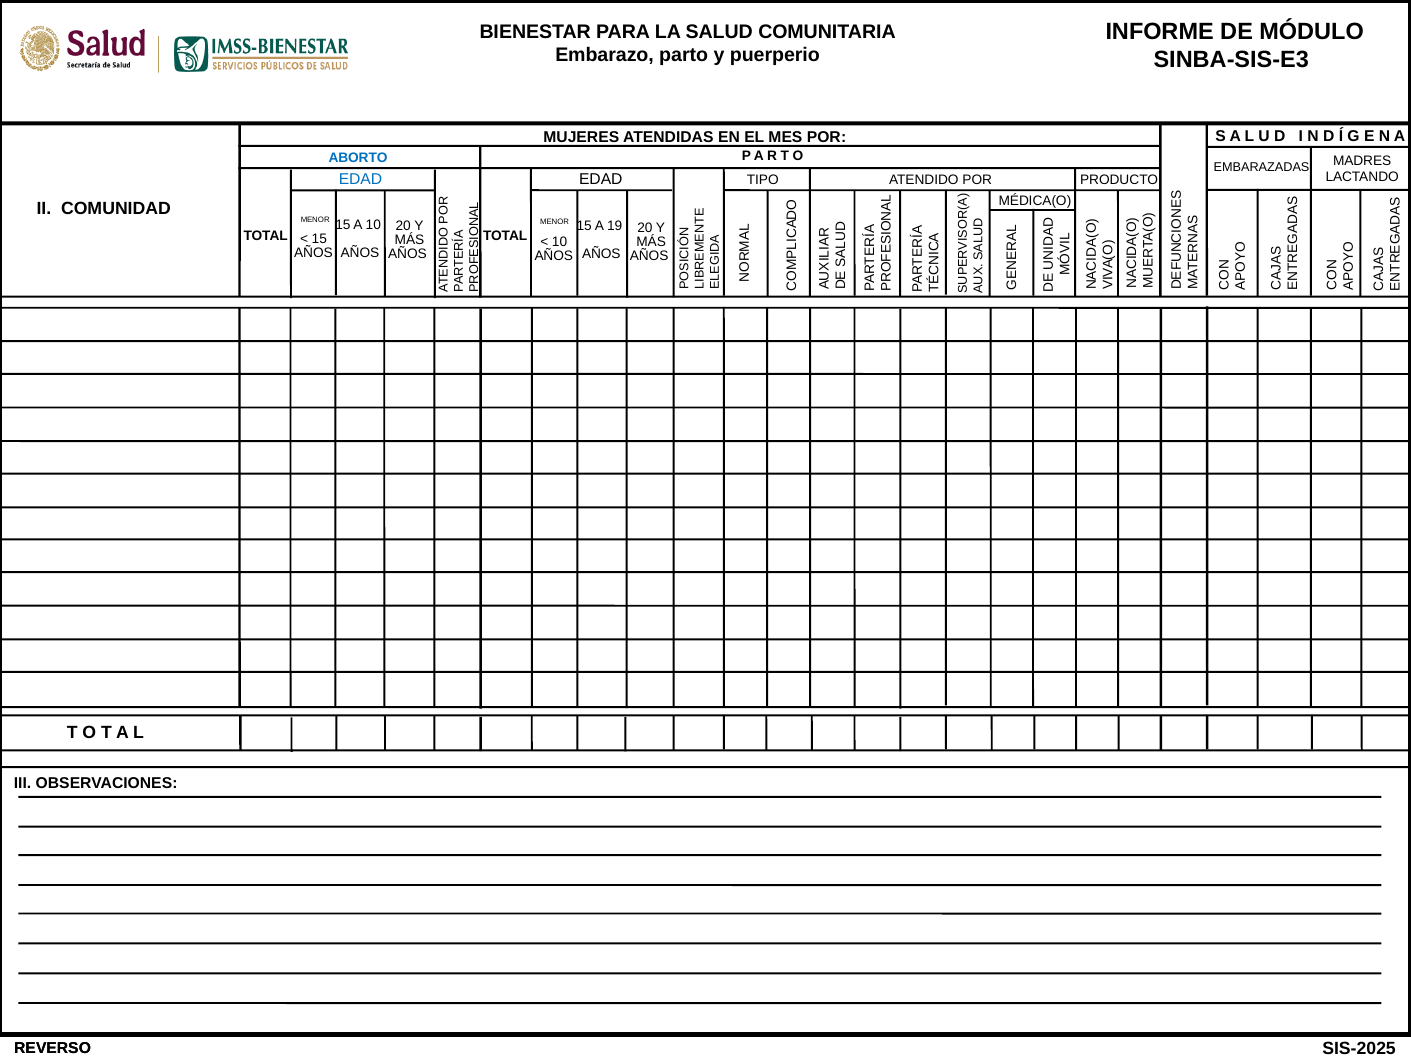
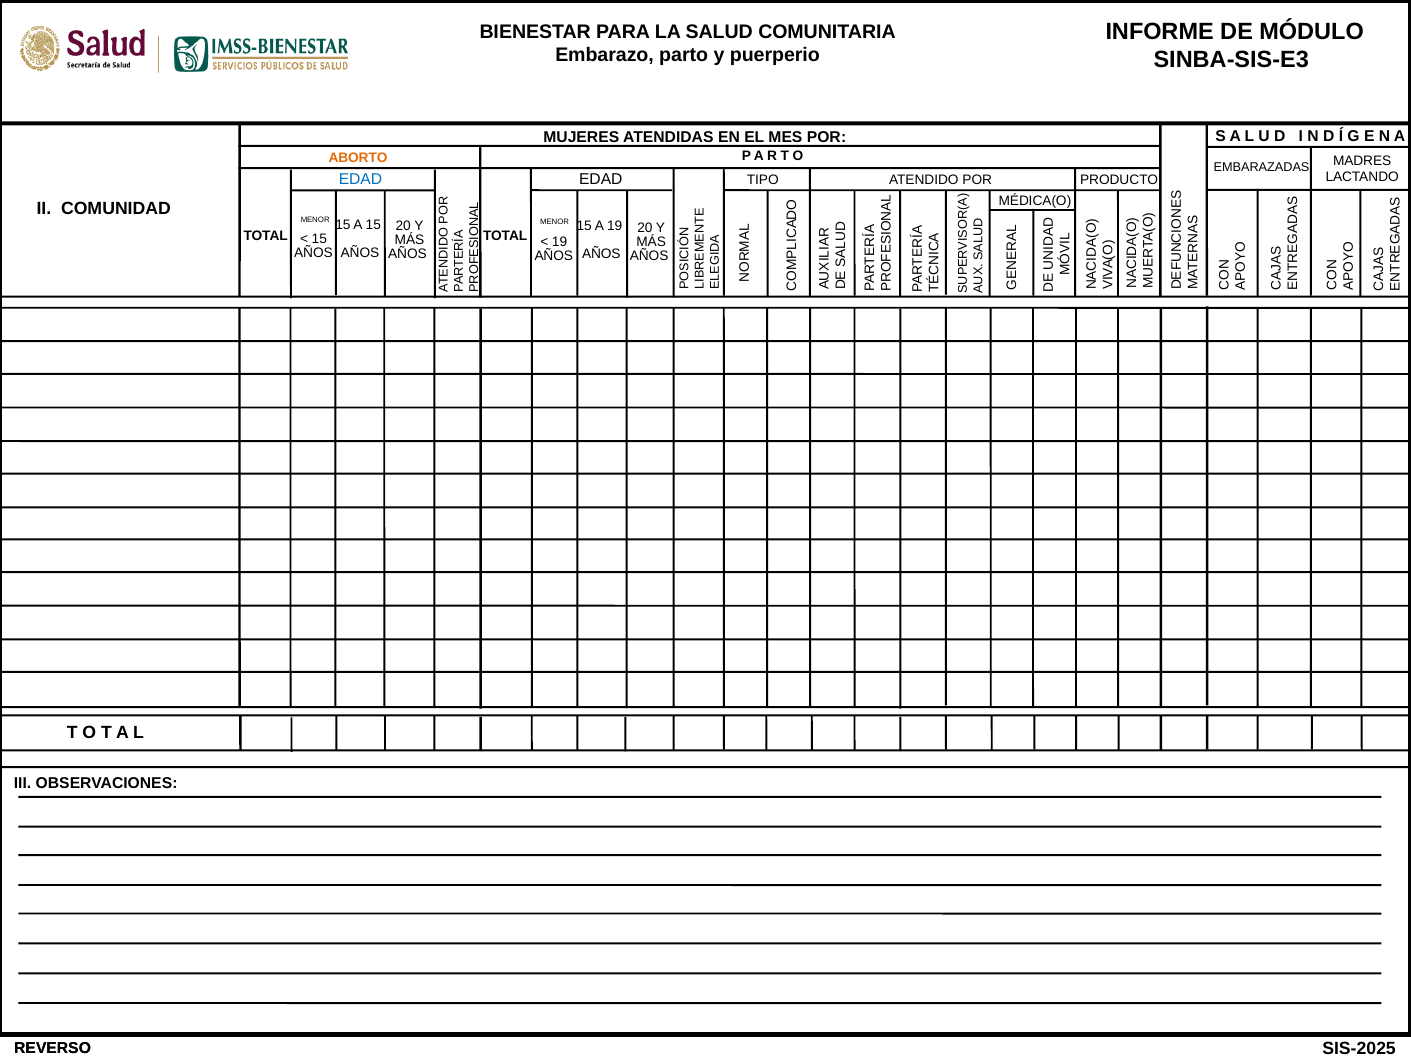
ABORTO colour: blue -> orange (358, 158)
A 10: 10 -> 15 (373, 225)
10: 10 -> 19 (560, 242)
